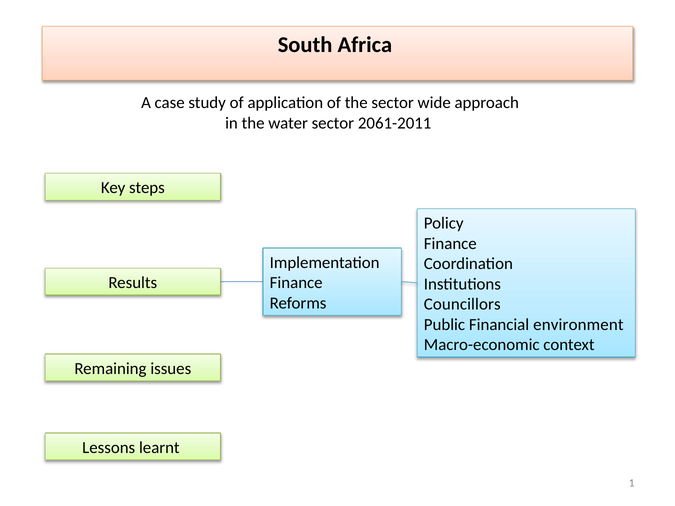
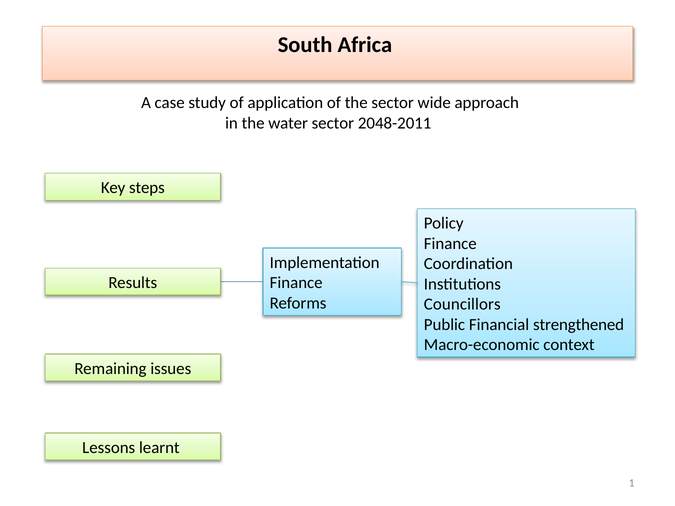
2061-2011: 2061-2011 -> 2048-2011 (395, 123)
environment: environment -> strengthened (579, 325)
